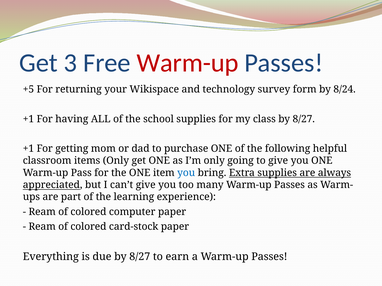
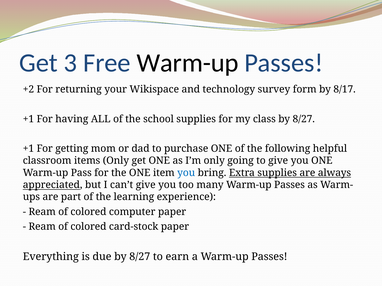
Warm-up colour: red -> black (188, 63)
+5: +5 -> +2 (28, 89)
8/24: 8/24 -> 8/17 (345, 89)
